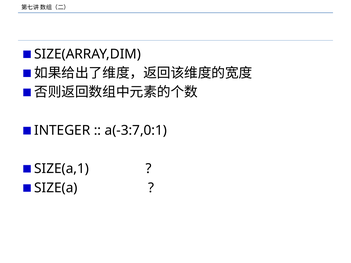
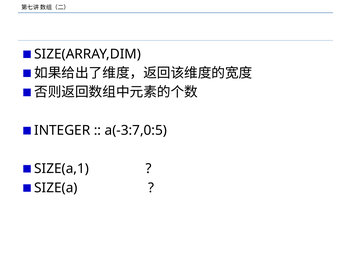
a(-3:7,0:1: a(-3:7,0:1 -> a(-3:7,0:5 (136, 131)
